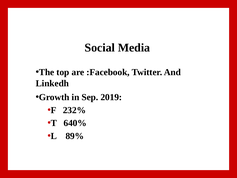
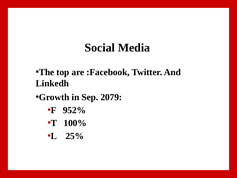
2019: 2019 -> 2079 (111, 97)
232%: 232% -> 952% (74, 110)
640%: 640% -> 100% (75, 123)
89%: 89% -> 25% (75, 136)
